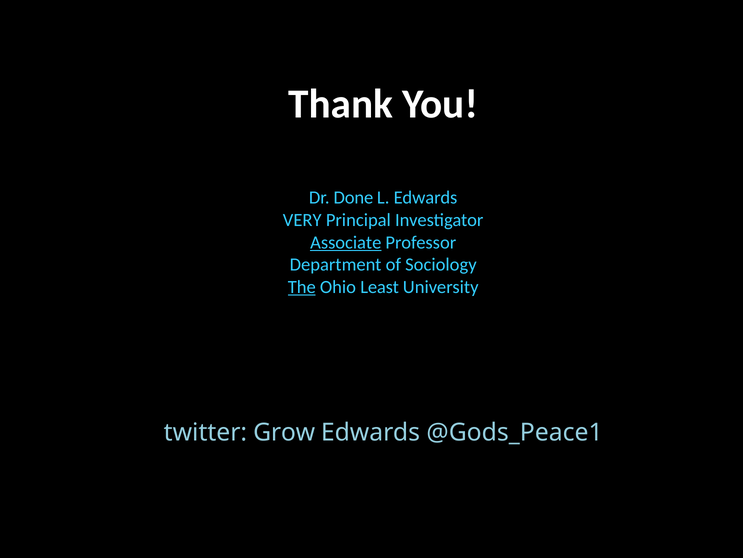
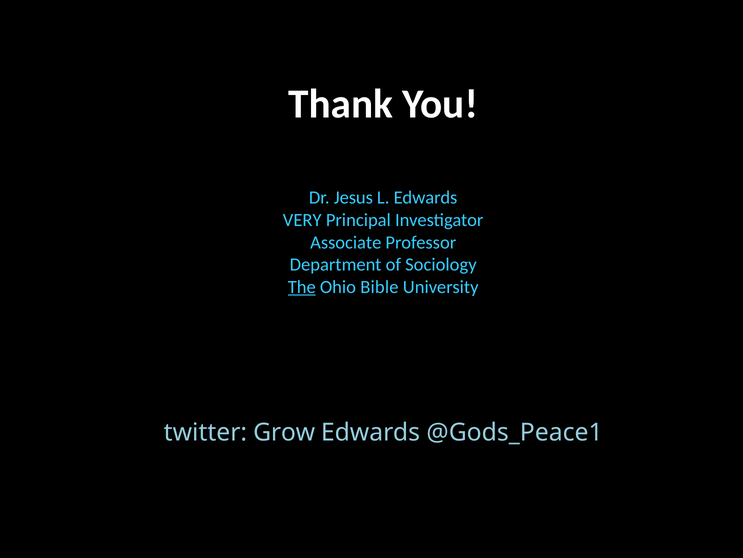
Done: Done -> Jesus (353, 198)
Associate underline: present -> none (346, 242)
Least: Least -> Bible (379, 287)
